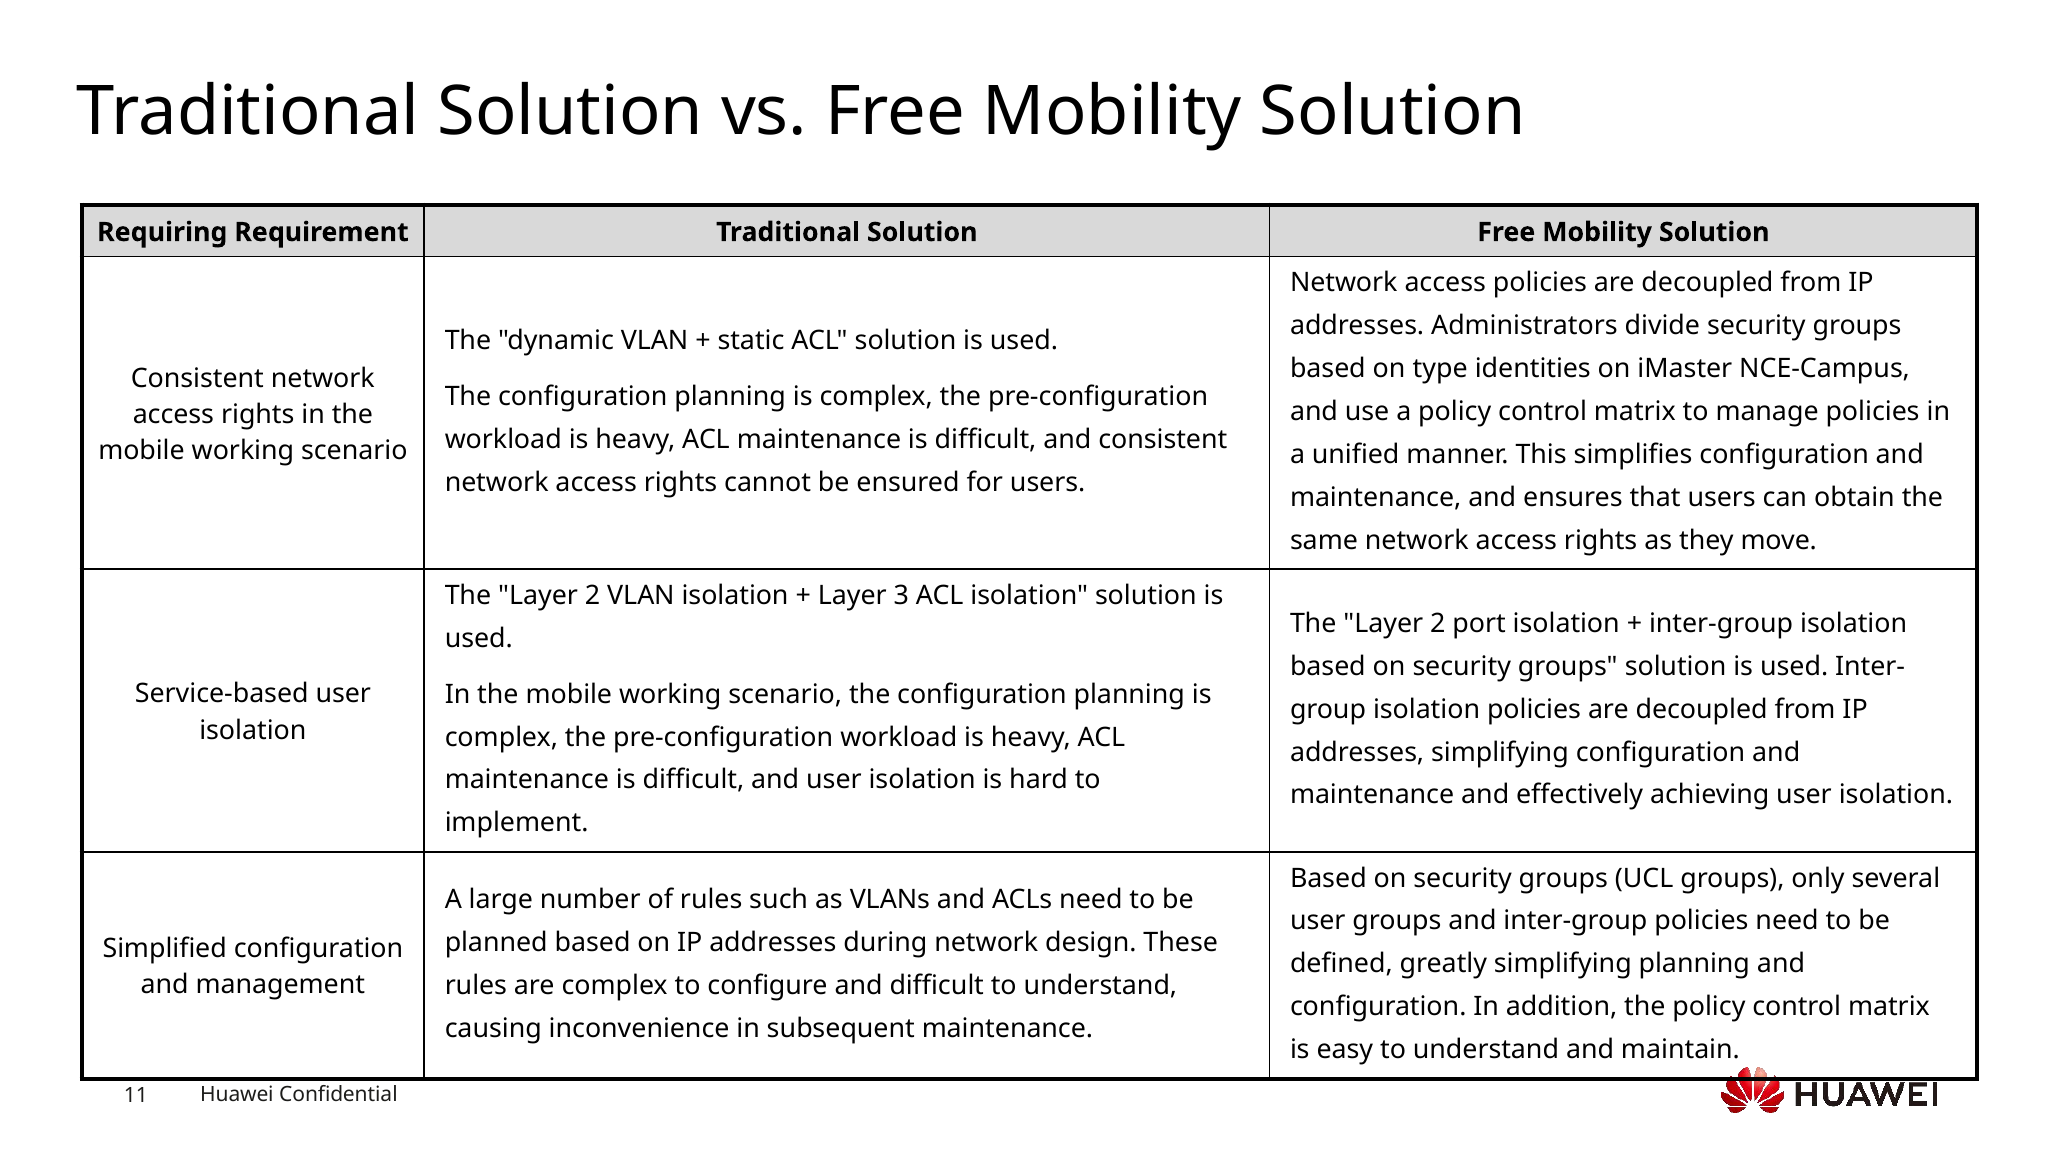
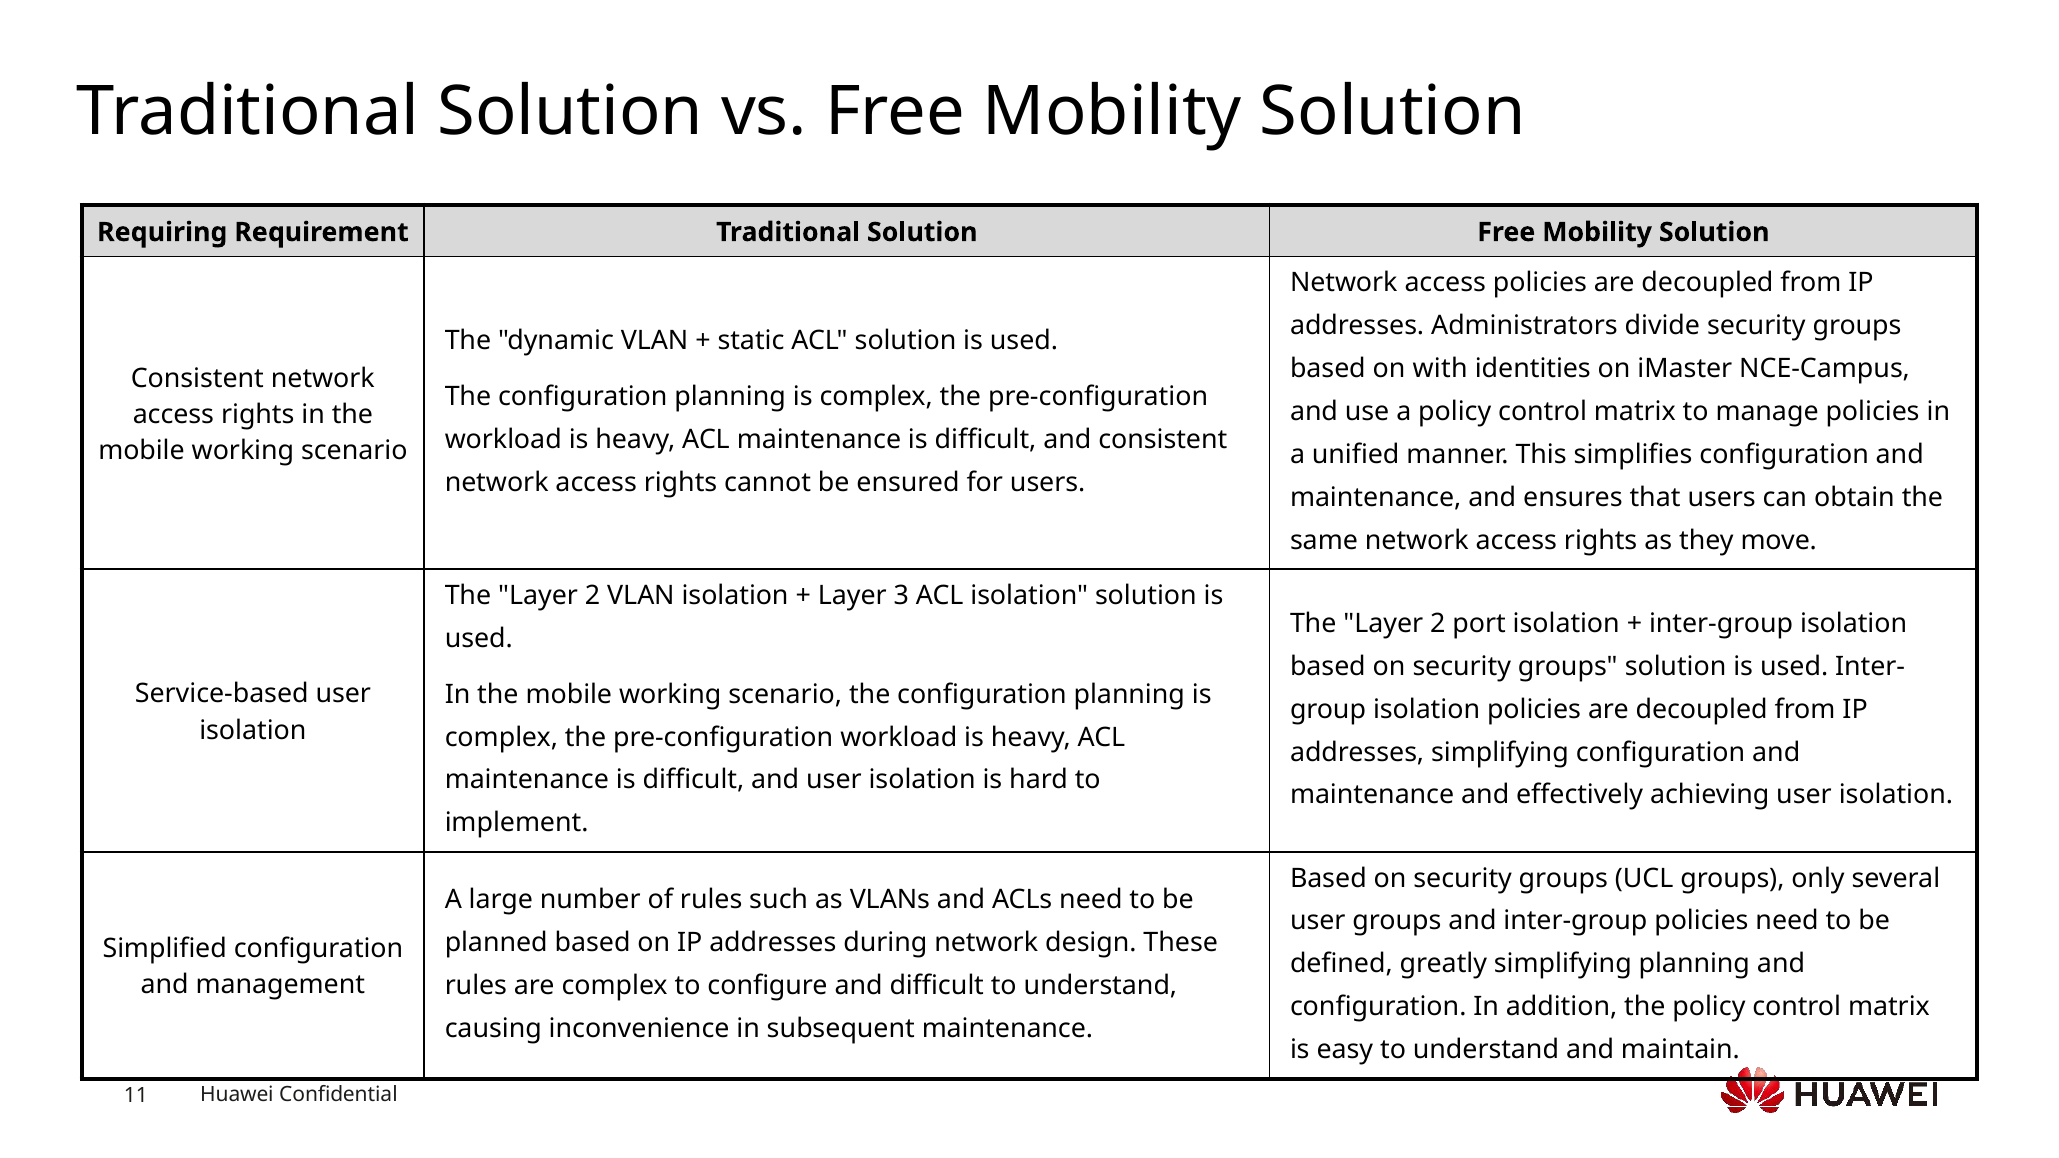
type: type -> with (1440, 369)
